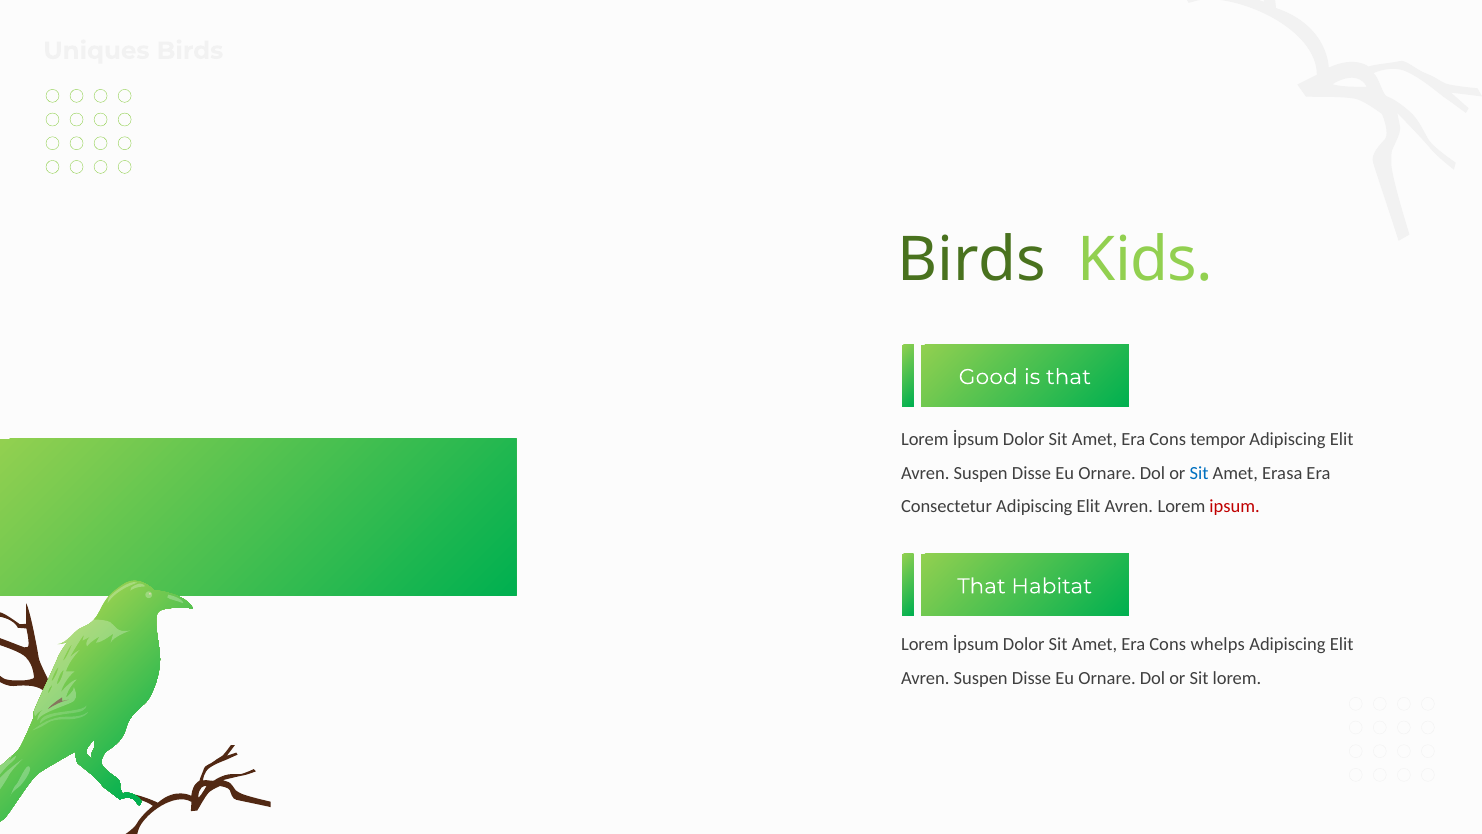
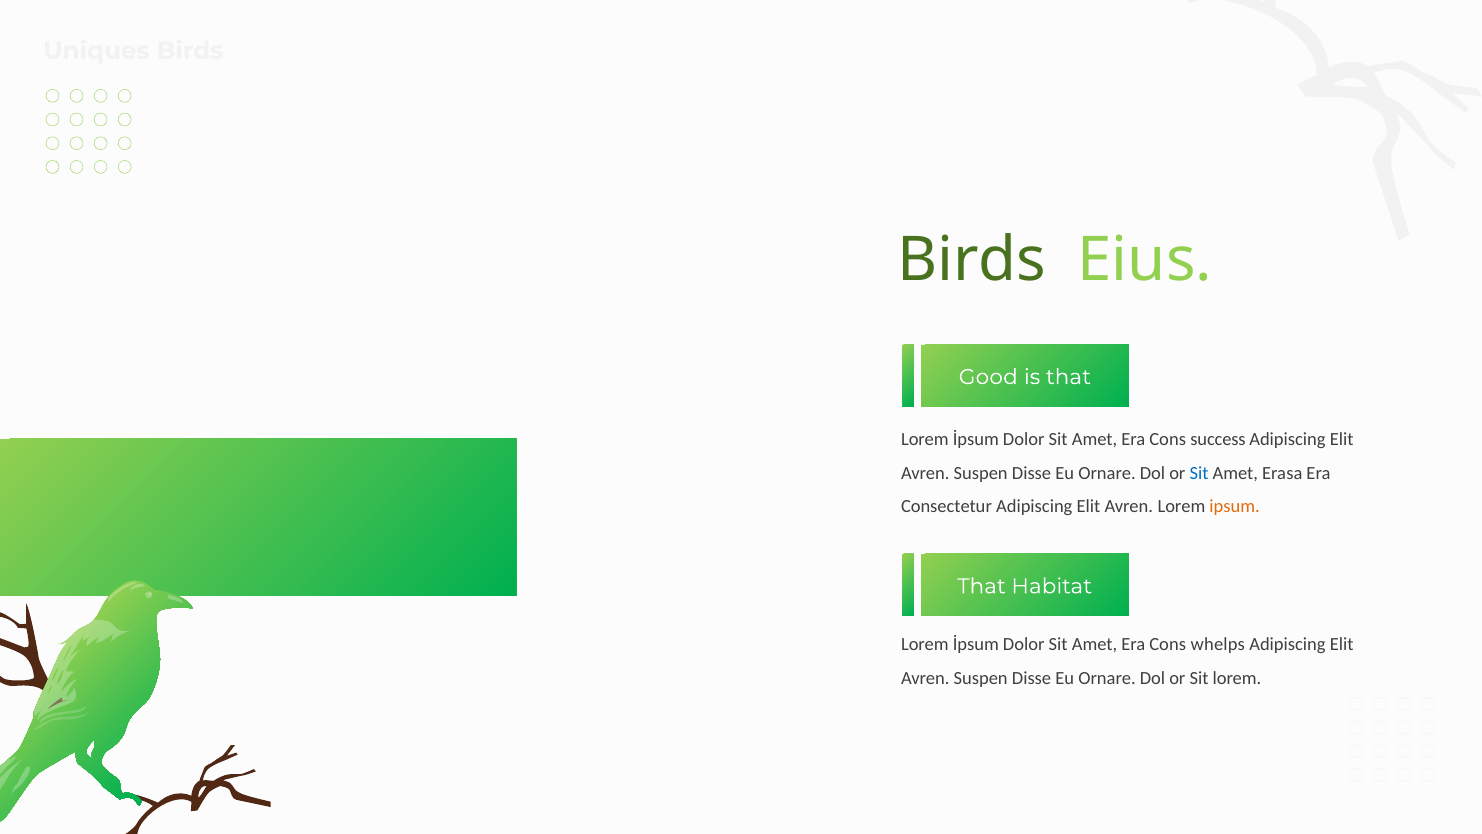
Kids: Kids -> Eius (1145, 260)
tempor: tempor -> success (1218, 440)
ipsum colour: red -> orange (1235, 506)
